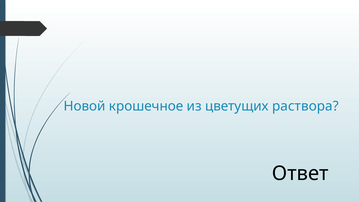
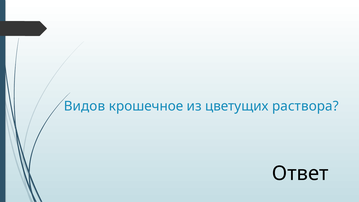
Новой: Новой -> Видов (84, 106)
